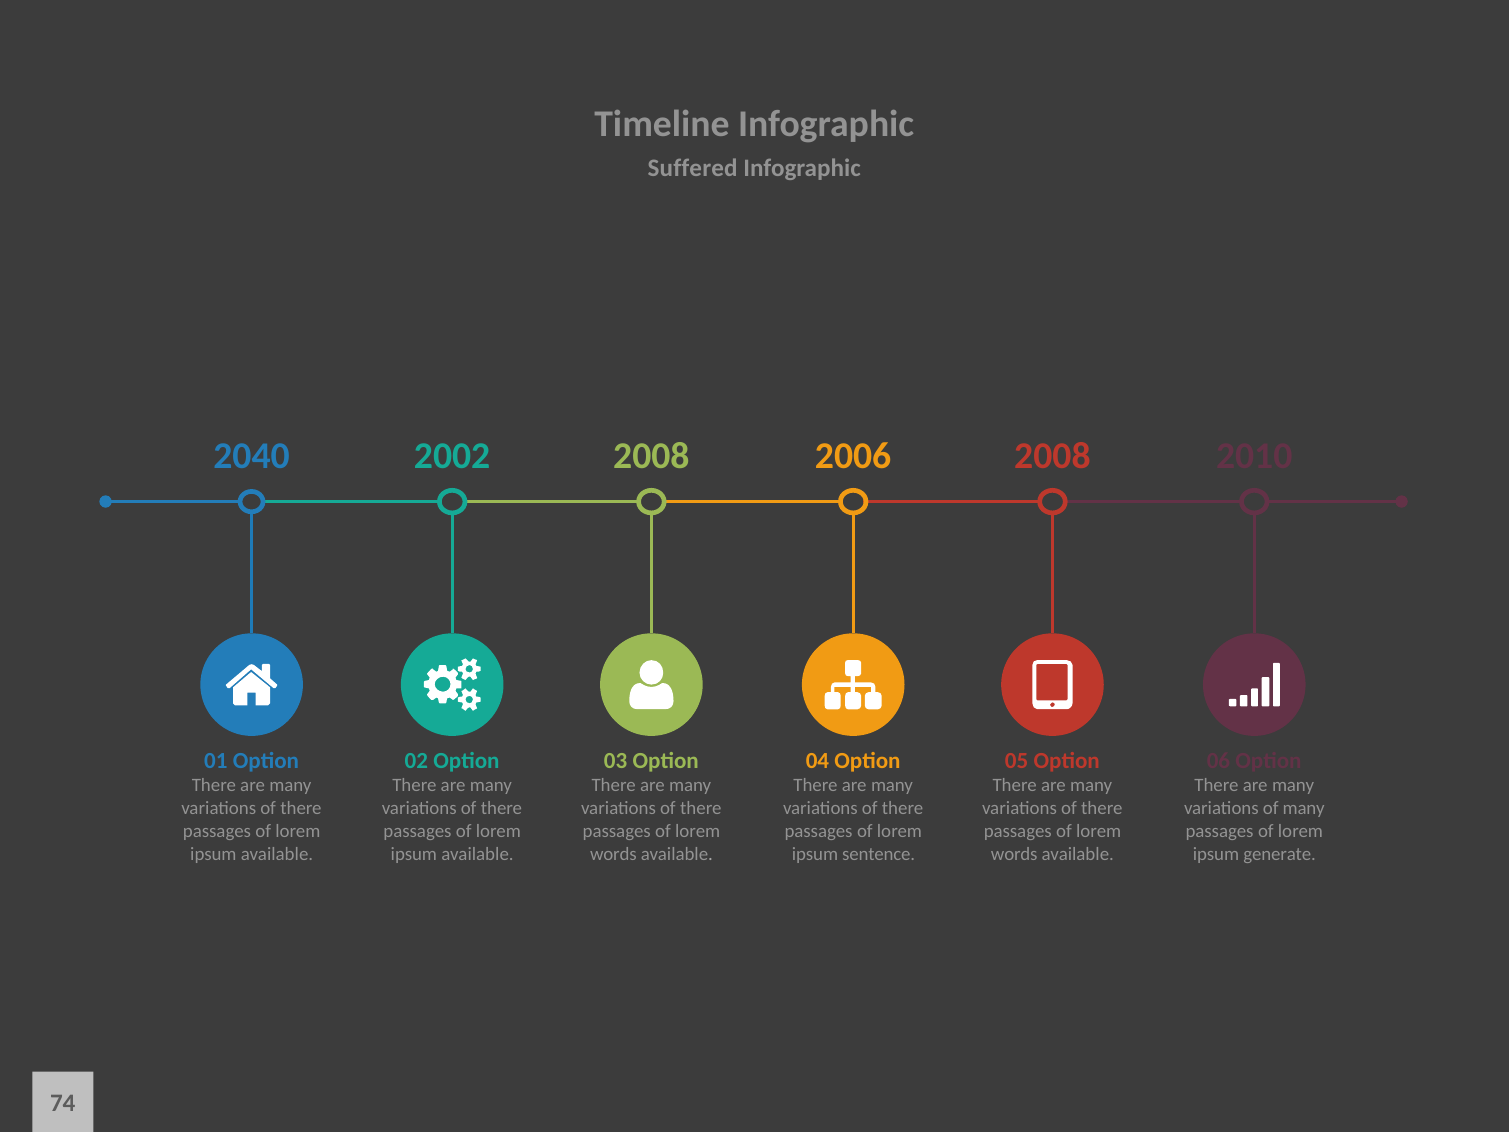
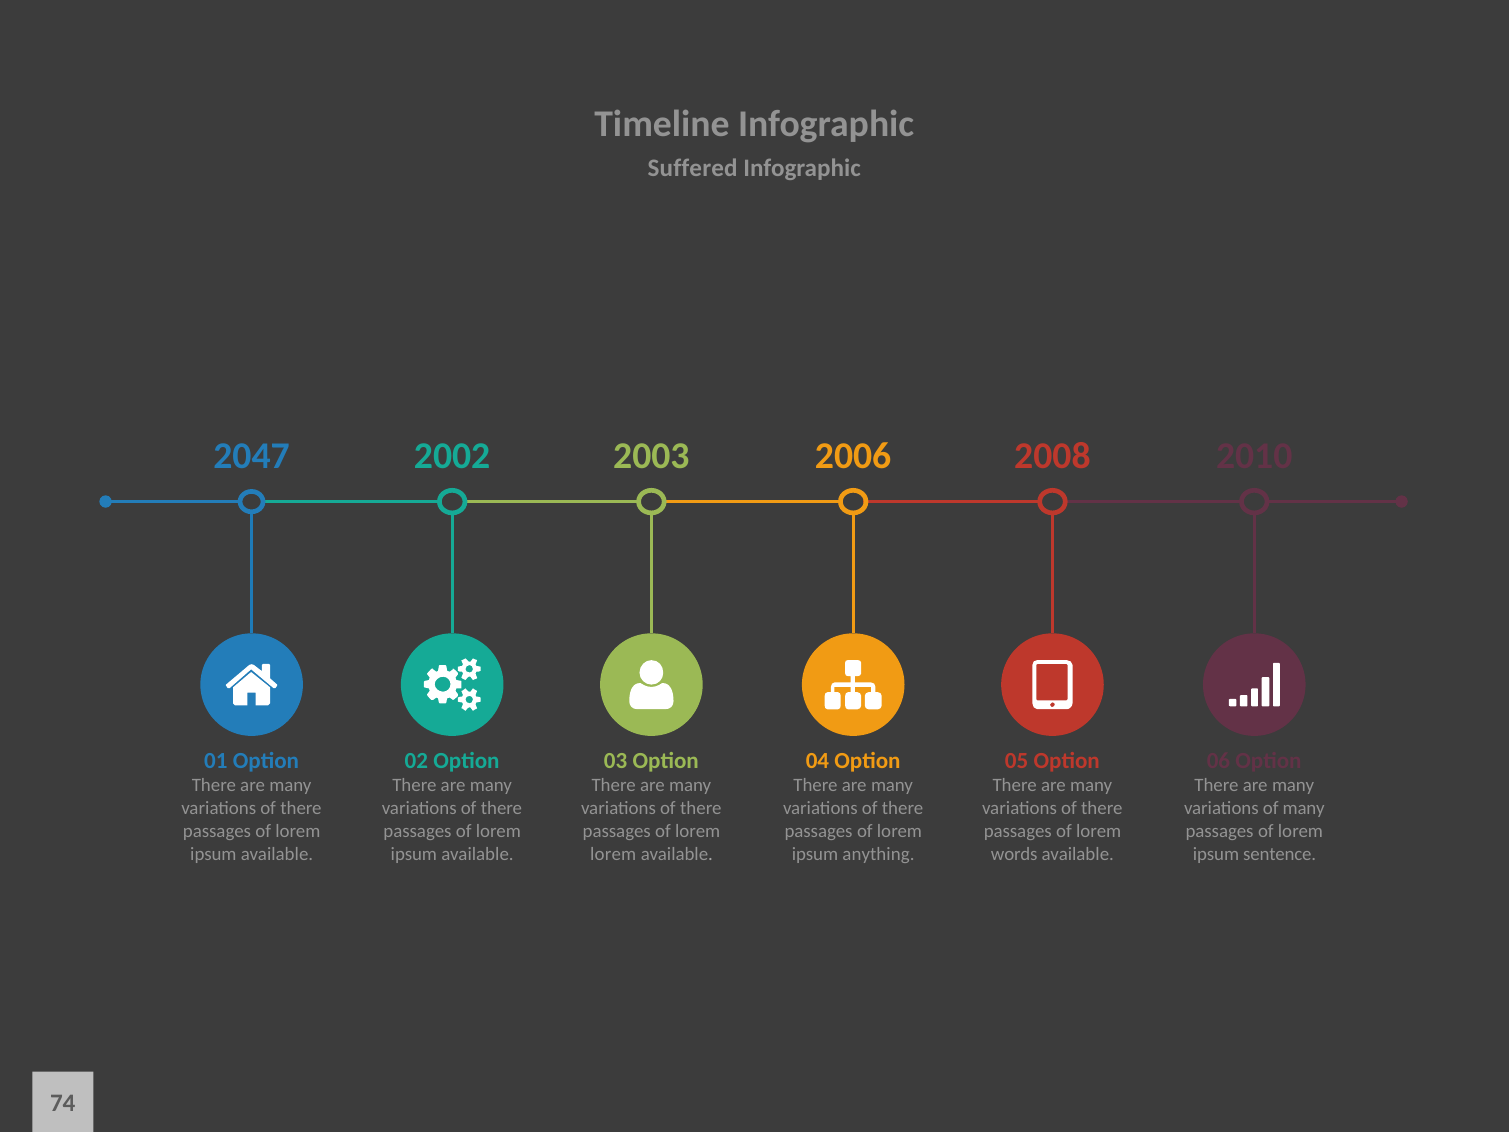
2040: 2040 -> 2047 (252, 456)
2002 2008: 2008 -> 2003 (651, 456)
words: words -> lorem (613, 854)
sentence: sentence -> anything (878, 854)
generate: generate -> sentence (1280, 854)
